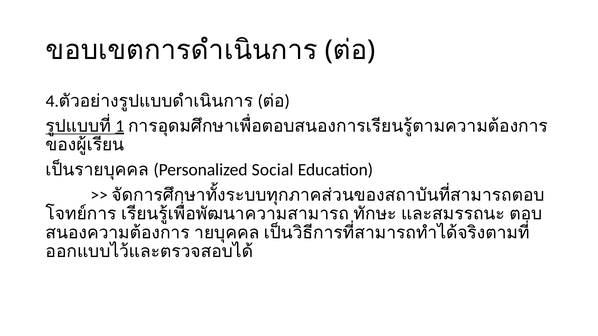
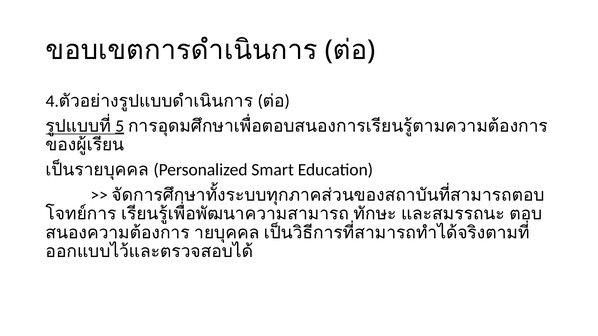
1: 1 -> 5 (120, 126)
Social: Social -> Smart (273, 170)
